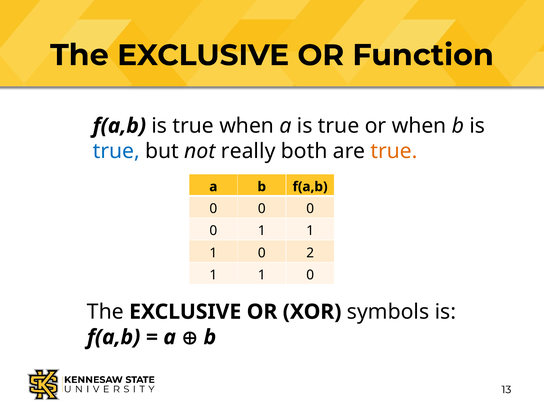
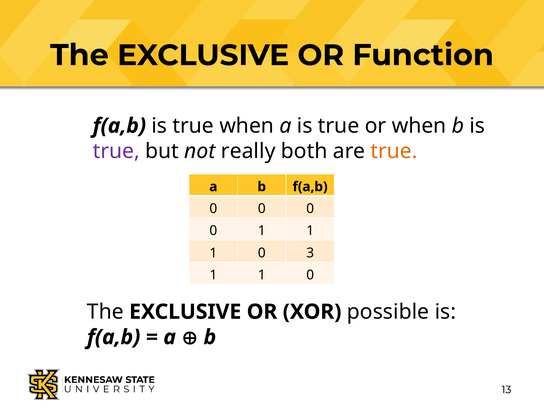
true colour: blue -> purple (116, 151)
2: 2 -> 3 (310, 253)
symbols: symbols -> possible (388, 312)
